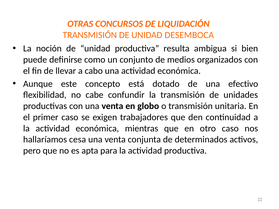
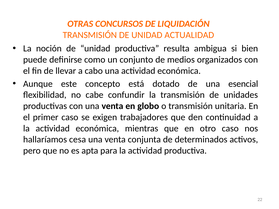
DESEMBOCA: DESEMBOCA -> ACTUALIDAD (189, 35)
efectivo: efectivo -> esencial (243, 84)
